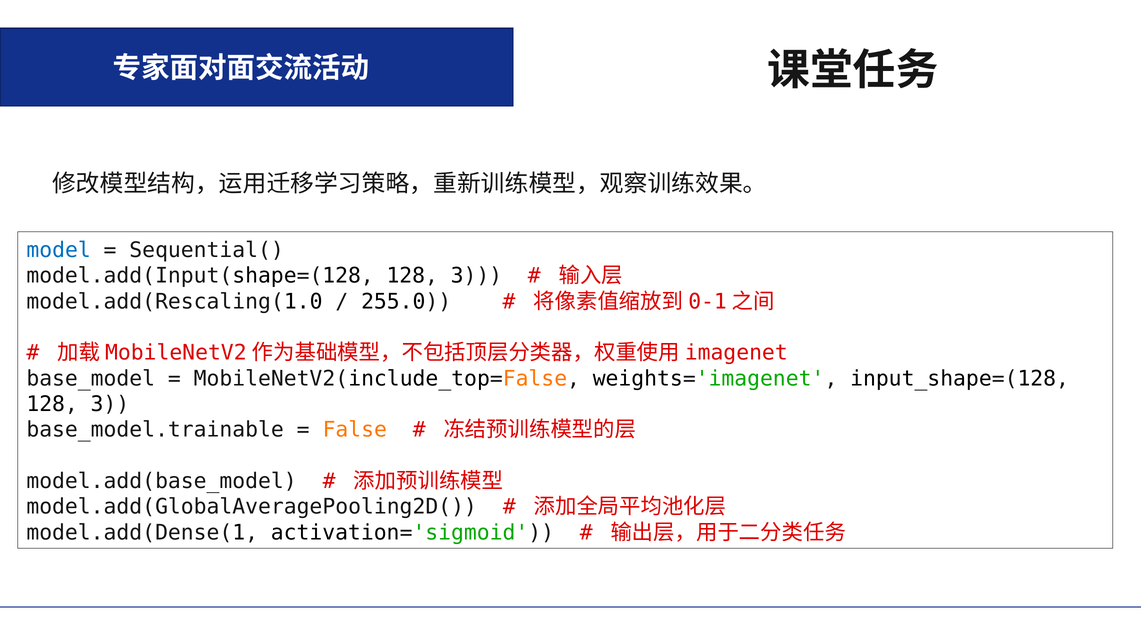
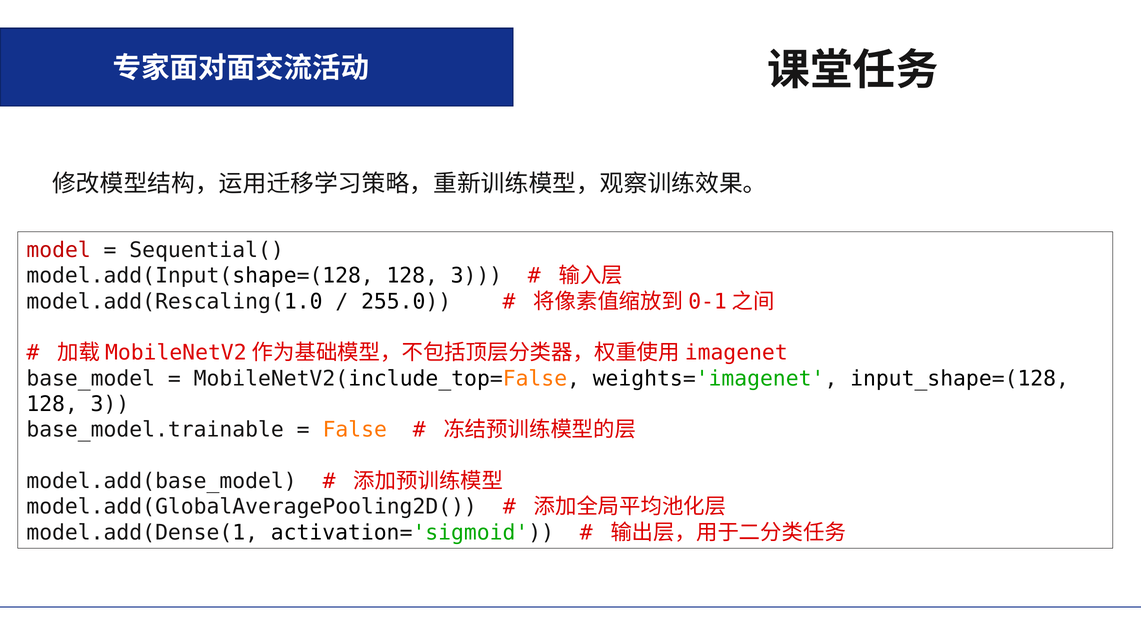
model colour: blue -> red (59, 250)
